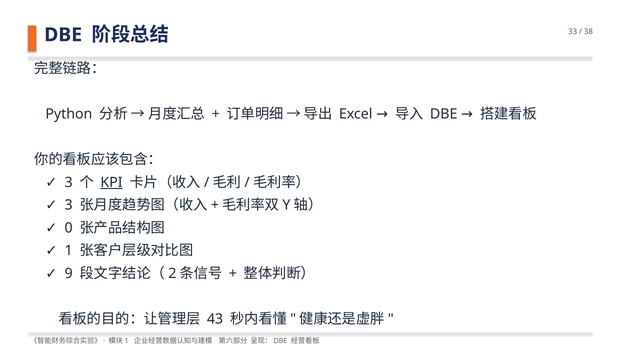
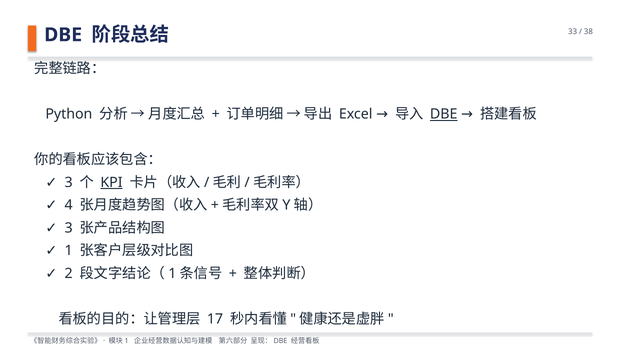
DBE underline: none -> present (444, 114)
3: 3 -> 4 (69, 205)
0: 0 -> 3 (69, 228)
9: 9 -> 2 (69, 273)
2: 2 -> 1 (172, 273)
43: 43 -> 17 (215, 319)
